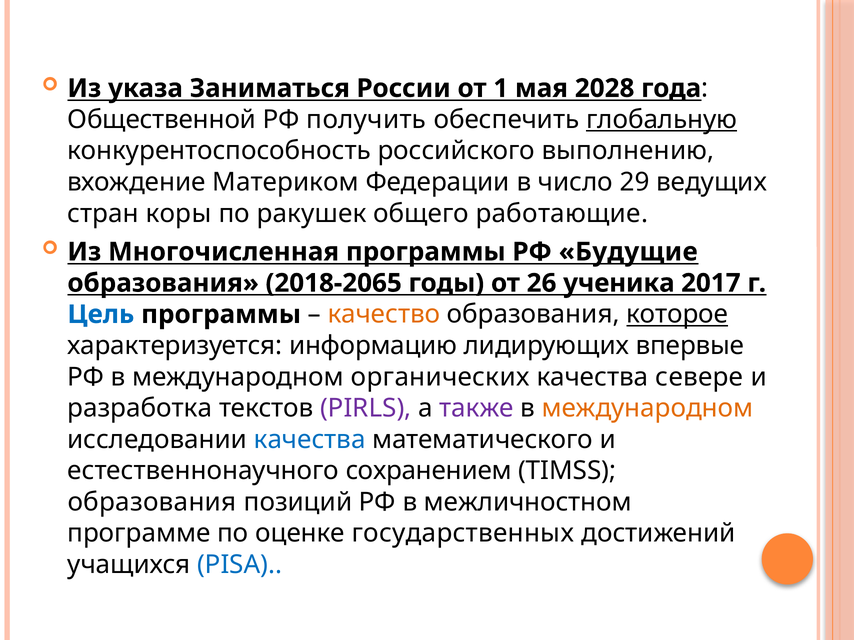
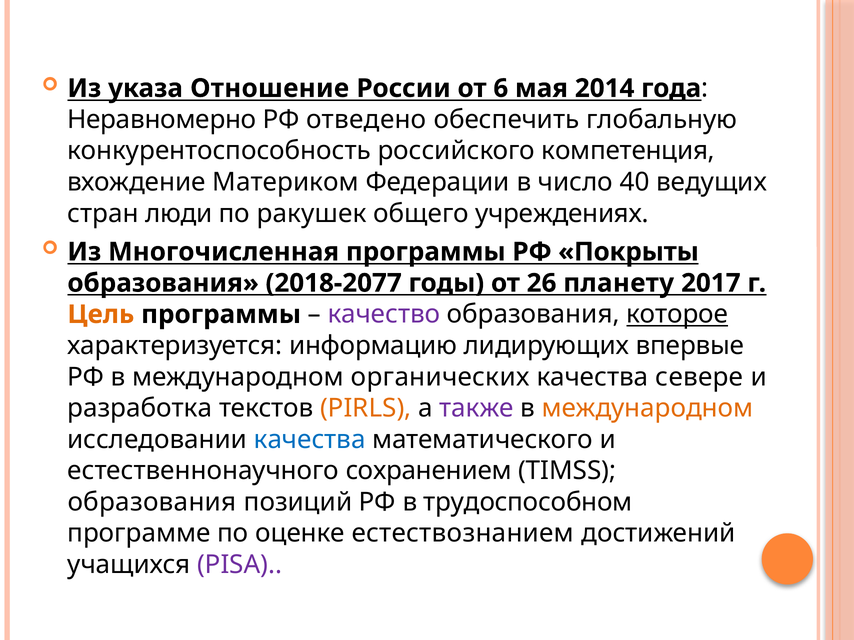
Заниматься: Заниматься -> Отношение (270, 88)
1: 1 -> 6 (501, 88)
2028: 2028 -> 2014 (605, 88)
Общественной: Общественной -> Неравномерно (162, 120)
получить: получить -> отведено (366, 120)
глобальную underline: present -> none (662, 120)
выполнению: выполнению -> компетенция (628, 151)
29: 29 -> 40 (635, 182)
коры: коры -> люди (179, 214)
работающие: работающие -> учреждениях (562, 214)
Будущие: Будущие -> Покрыты (629, 252)
2018-2065: 2018-2065 -> 2018-2077 (334, 283)
ученика: ученика -> планету (619, 283)
Цель colour: blue -> orange (101, 315)
качество colour: orange -> purple (384, 315)
PIRLS colour: purple -> orange (366, 409)
межличностном: межличностном -> трудоспособном (528, 502)
государственных: государственных -> естествознанием (463, 534)
PISA colour: blue -> purple (240, 565)
